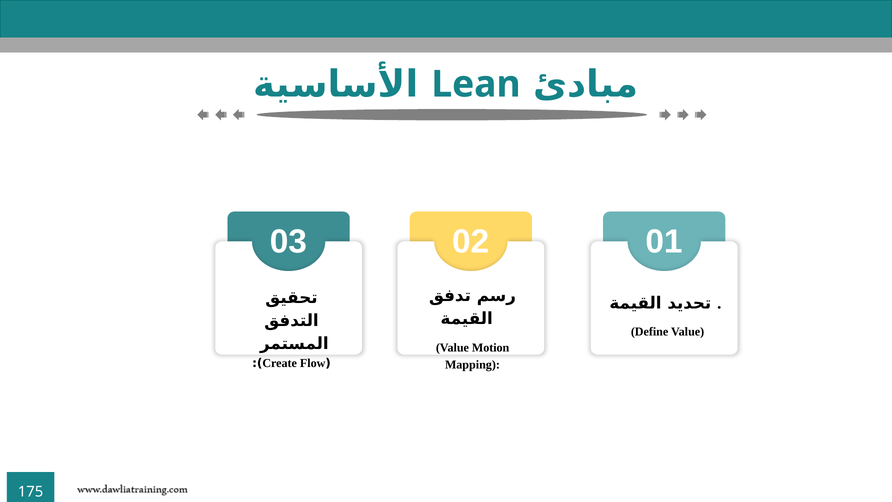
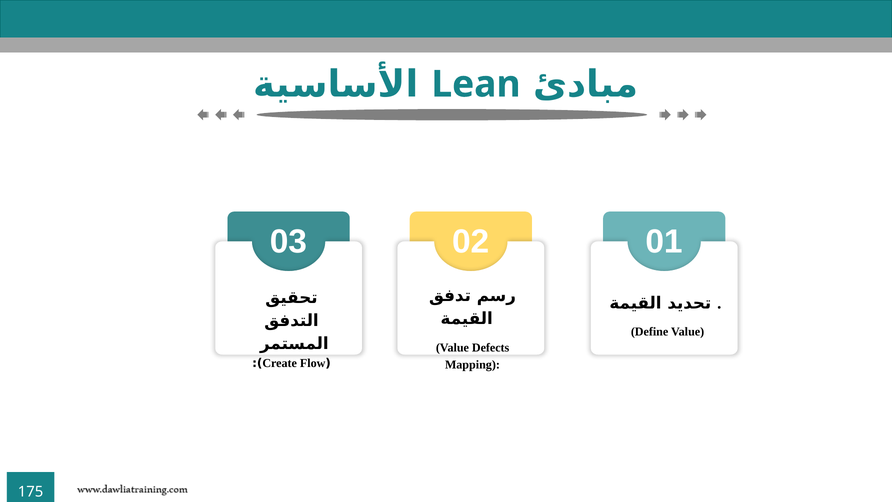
Motion: Motion -> Defects (491, 348)
